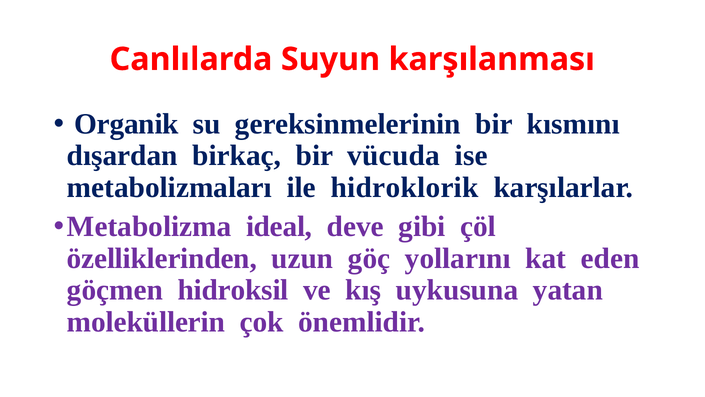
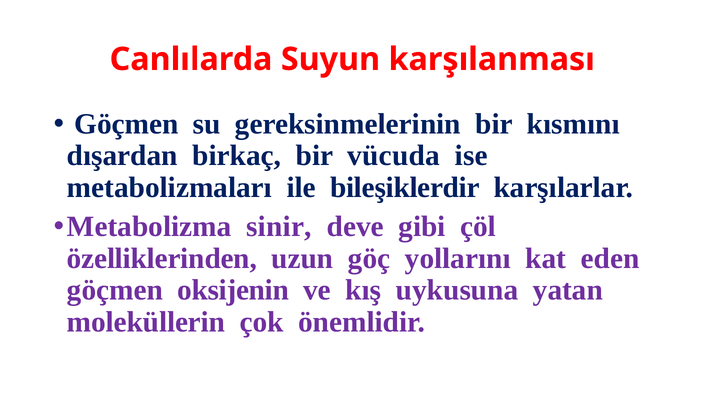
Organik: Organik -> Göçmen (126, 124)
hidroklorik: hidroklorik -> bileşiklerdir (405, 187)
ideal: ideal -> sinir (279, 226)
hidroksil: hidroksil -> oksijenin (233, 290)
